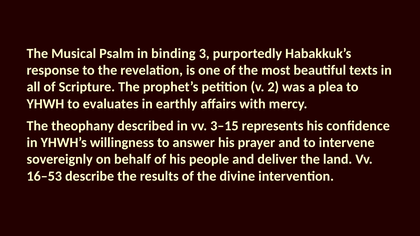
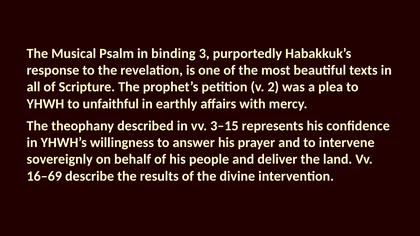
evaluates: evaluates -> unfaithful (111, 104)
16–53: 16–53 -> 16–69 (44, 176)
